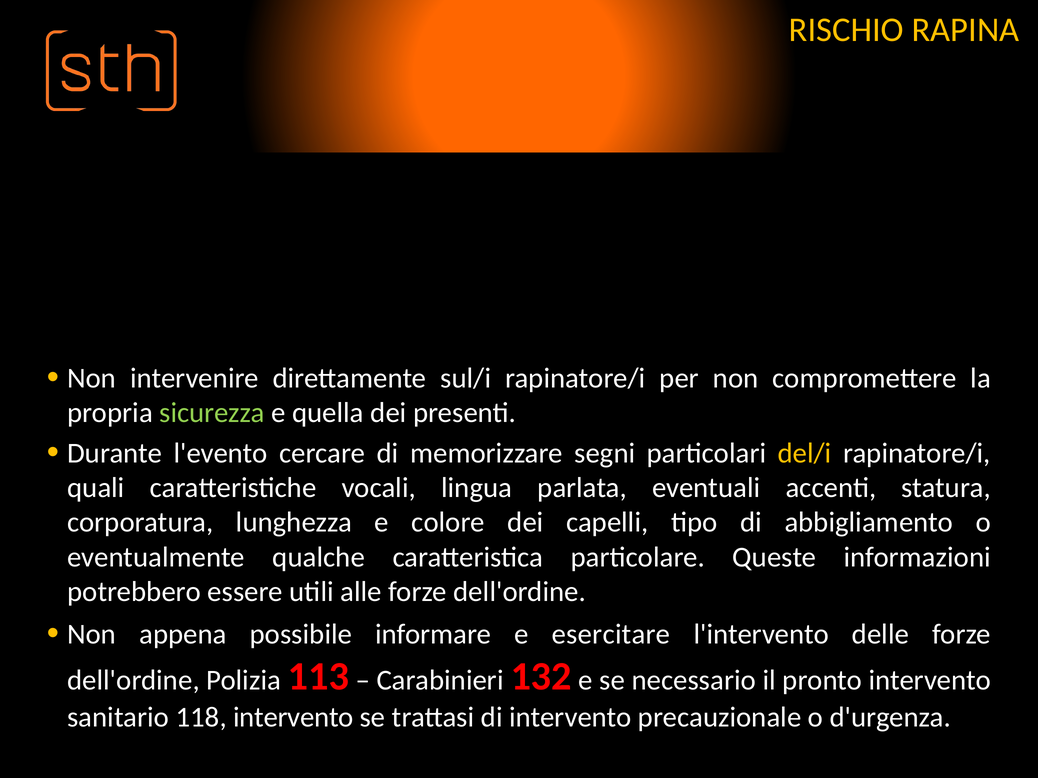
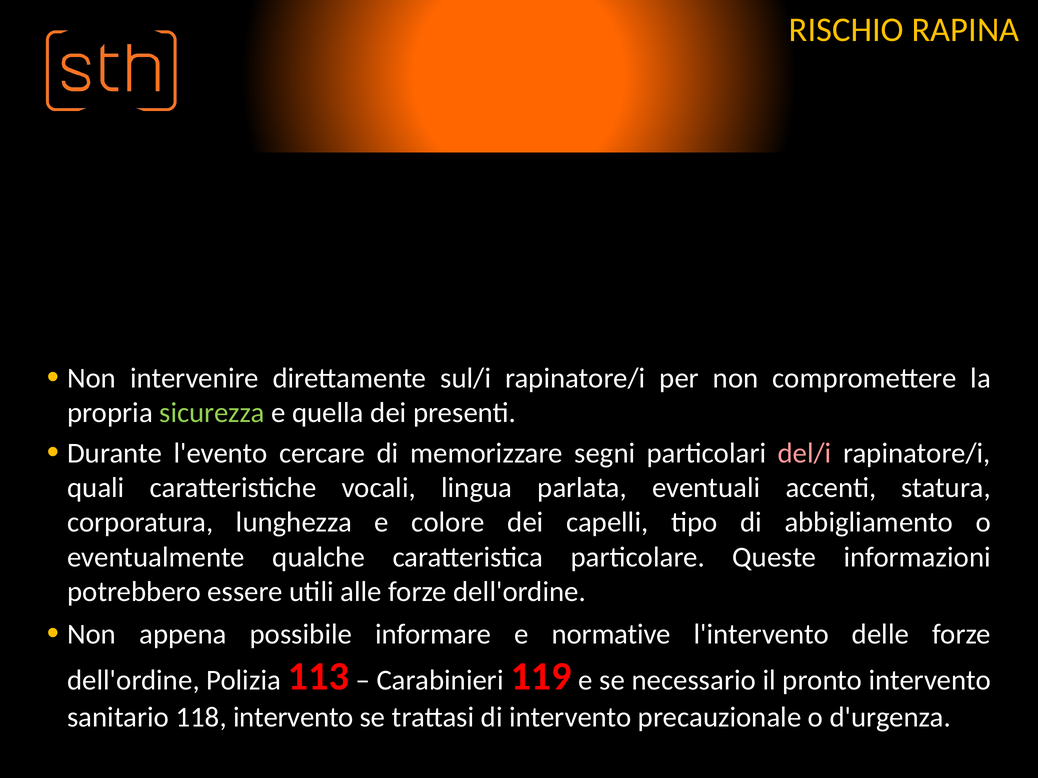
del/i colour: yellow -> pink (805, 454)
esercitare: esercitare -> normative (611, 635)
132: 132 -> 119 (541, 677)
